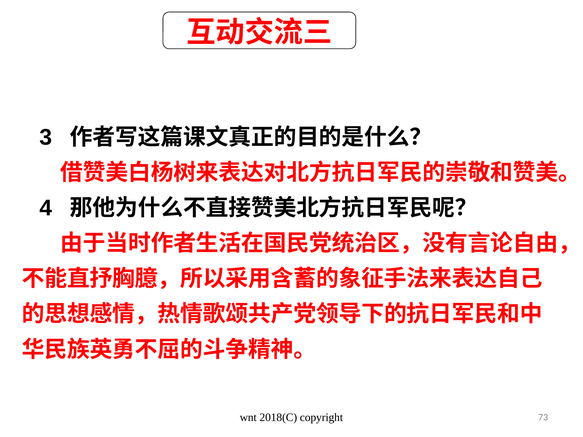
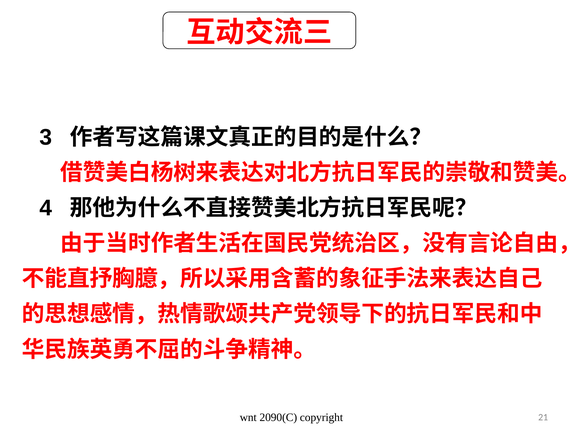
2018(C: 2018(C -> 2090(C (278, 418)
73: 73 -> 21 (543, 417)
